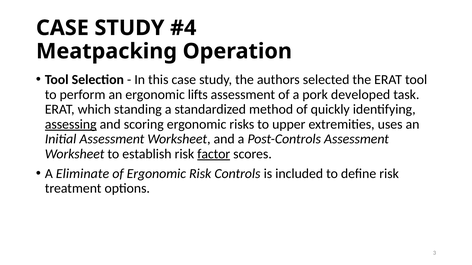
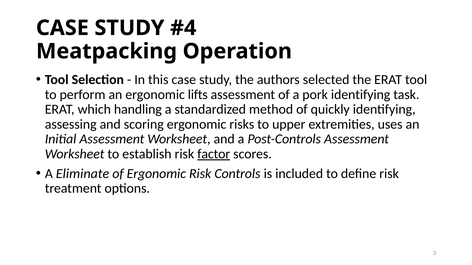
pork developed: developed -> identifying (361, 95)
standing: standing -> handling (138, 110)
assessing underline: present -> none (71, 124)
